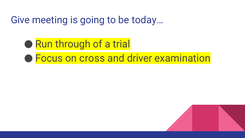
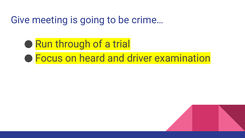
today…: today… -> crime… (147, 20)
cross: cross -> heard (92, 58)
